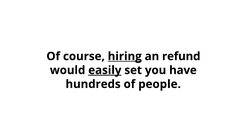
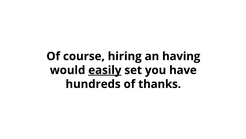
hiring underline: present -> none (125, 56)
refund: refund -> having (181, 56)
people: people -> thanks (160, 84)
